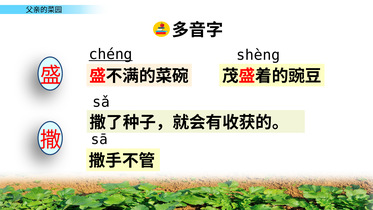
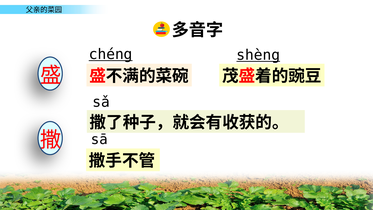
shèng underline: none -> present (258, 55)
